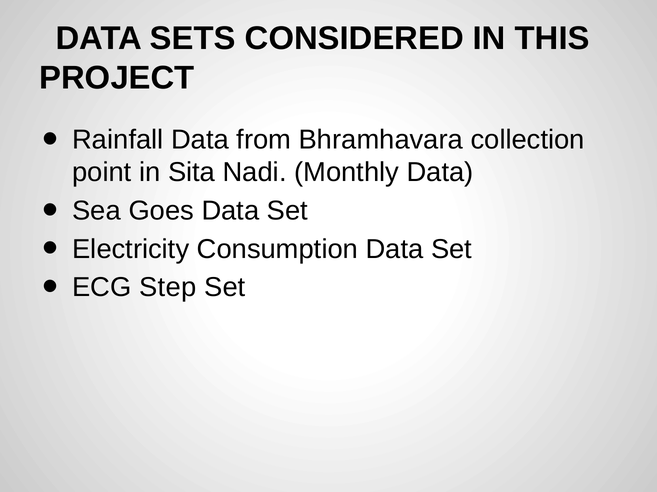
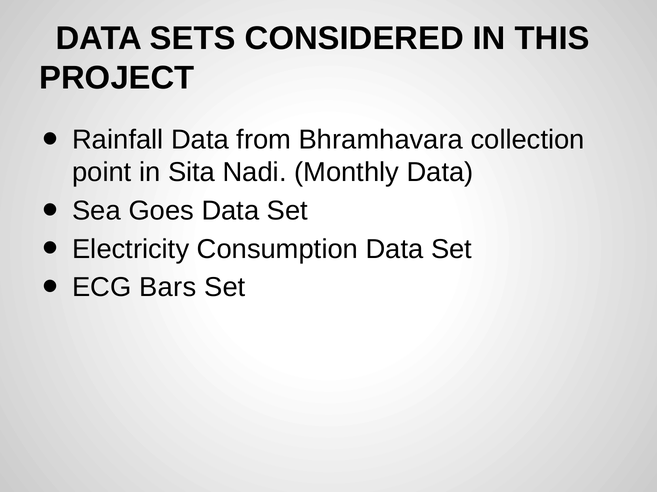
Step: Step -> Bars (168, 288)
